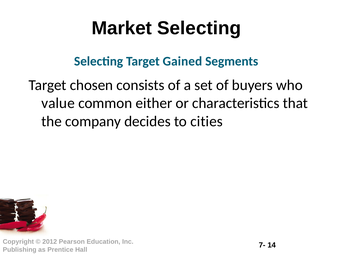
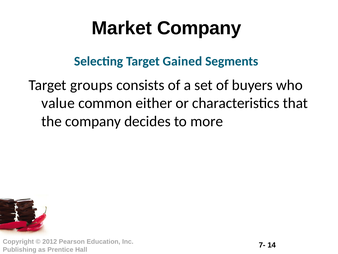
Market Selecting: Selecting -> Company (199, 28)
chosen: chosen -> groups (91, 85)
cities: cities -> more (207, 121)
